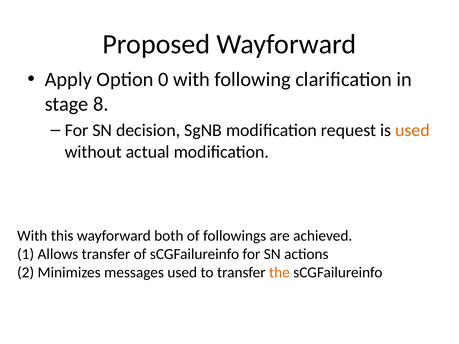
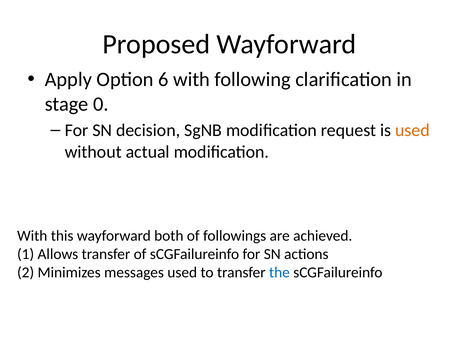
0: 0 -> 6 (163, 80)
8: 8 -> 0 (101, 104)
the colour: orange -> blue (279, 273)
